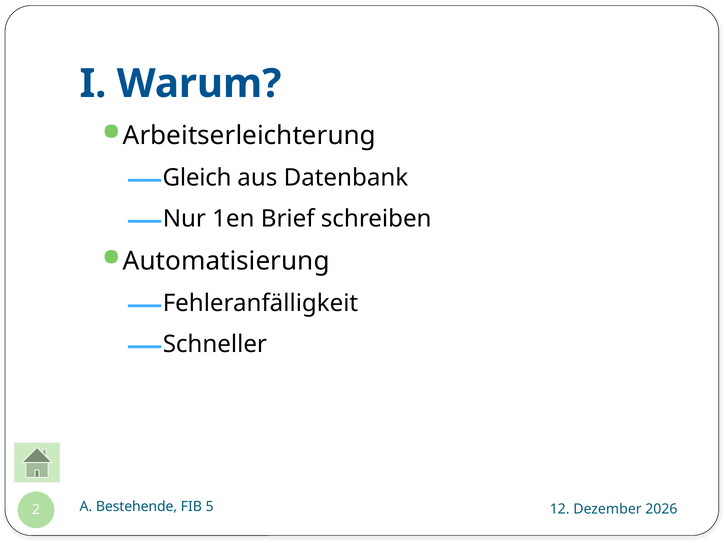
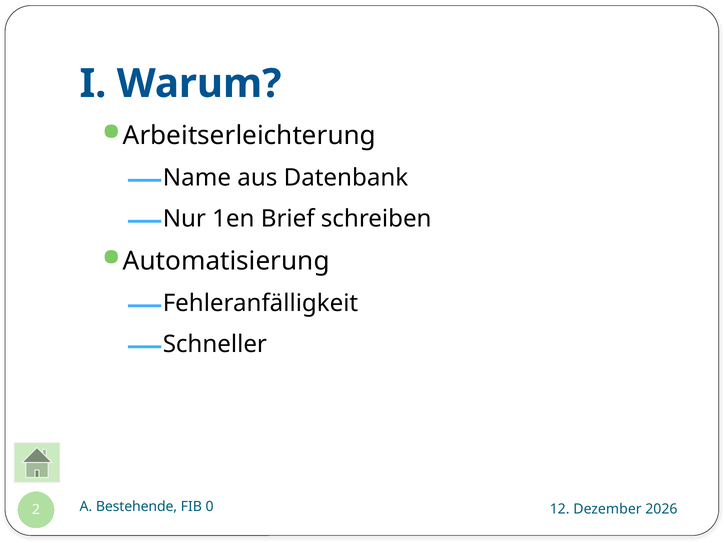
Gleich: Gleich -> Name (197, 178)
5: 5 -> 0 (210, 507)
